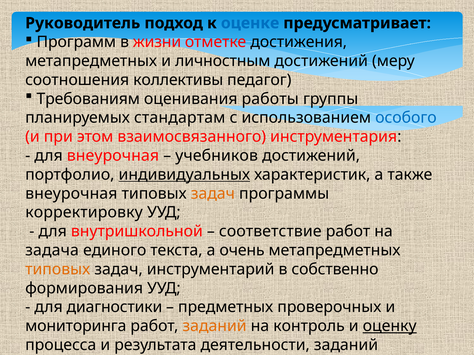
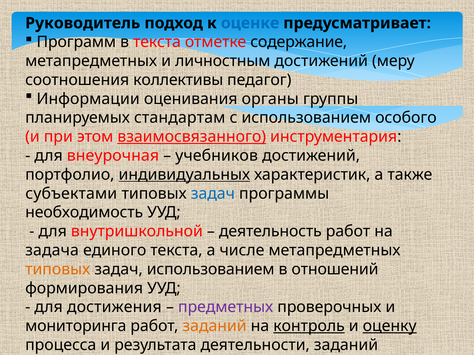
в жизни: жизни -> текста (157, 42)
достижения: достижения -> содержание (299, 42)
Требованиям: Требованиям -> Информации (88, 99)
работы: работы -> органы (270, 99)
особого colour: blue -> black (406, 118)
взаимосвязанного underline: none -> present (192, 137)
внеурочная: внеурочная -> субъектами (71, 194)
задач colour: orange -> blue (213, 194)
корректировку: корректировку -> необходимость (84, 213)
соответствие: соответствие -> деятельность (270, 232)
очень: очень -> числе (242, 251)
задач инструментарий: инструментарий -> использованием (211, 270)
собственно: собственно -> отношений (335, 270)
диагностики: диагностики -> достижения (114, 308)
предметных colour: black -> purple (226, 308)
контроль underline: none -> present (309, 326)
